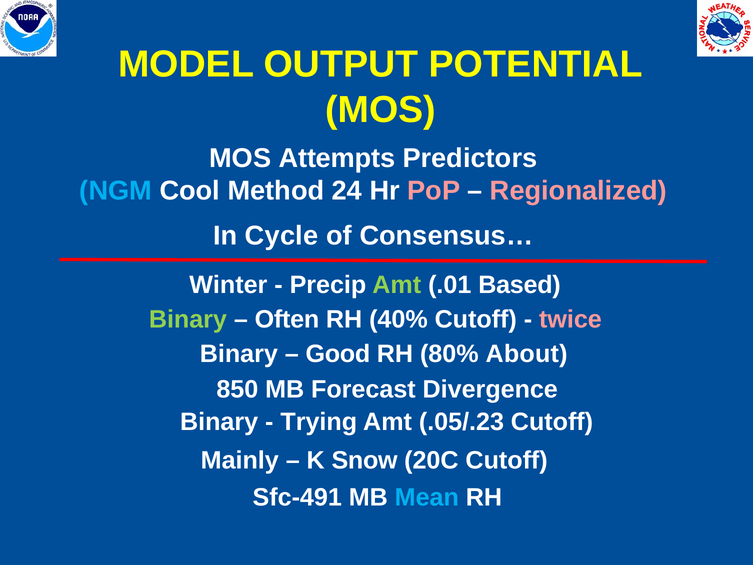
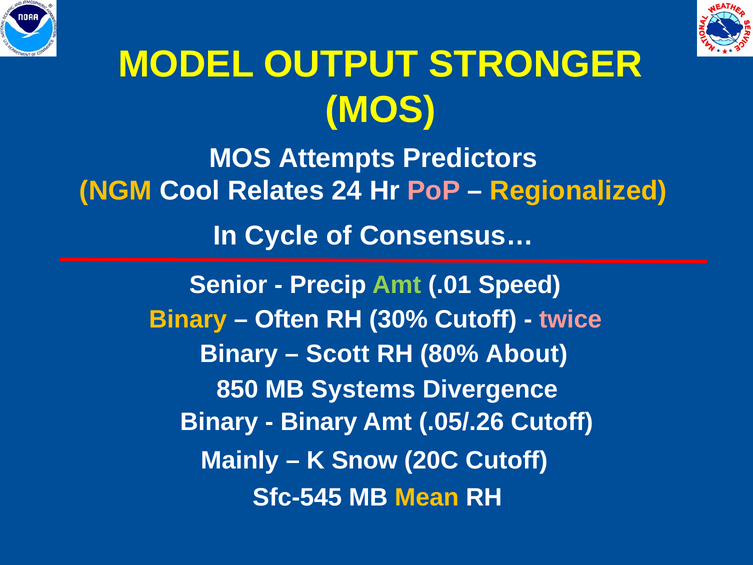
POTENTIAL: POTENTIAL -> STRONGER (536, 64)
NGM colour: light blue -> yellow (116, 191)
Method: Method -> Relates (276, 191)
Regionalized colour: pink -> yellow (578, 191)
Winter: Winter -> Senior (228, 285)
Based: Based -> Speed (519, 285)
Binary colour: light green -> yellow (188, 319)
40%: 40% -> 30% (398, 319)
Good: Good -> Scott (338, 354)
Forecast: Forecast -> Systems (363, 389)
Trying: Trying -> Binary (319, 422)
.05/.23: .05/.23 -> .05/.26 (461, 422)
Sfc-491: Sfc-491 -> Sfc-545 (297, 497)
Mean colour: light blue -> yellow (427, 497)
